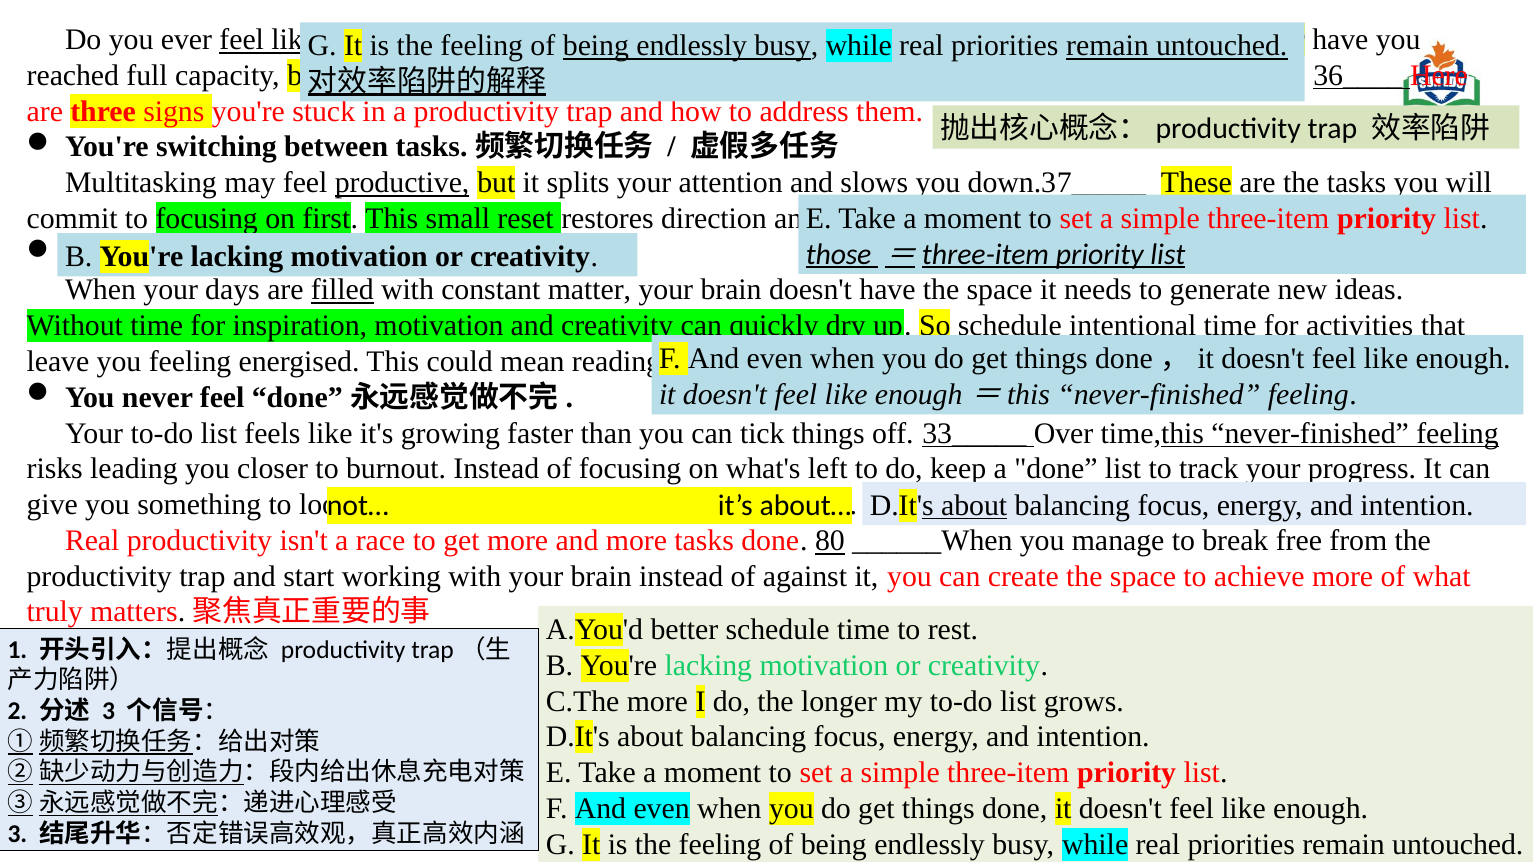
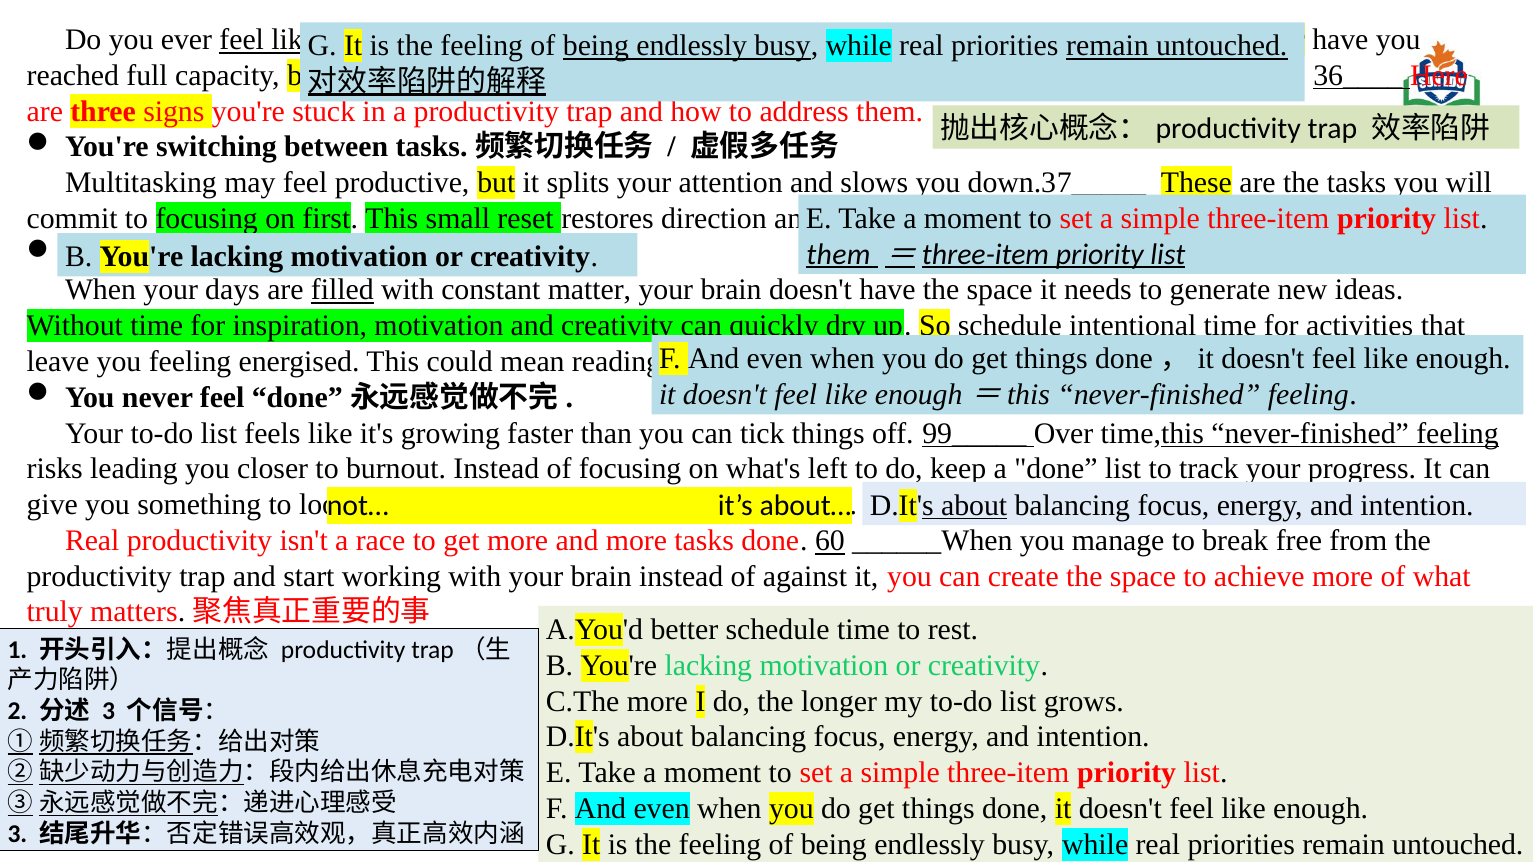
productive underline: present -> none (402, 183)
those: those -> them (838, 254)
33_____: 33_____ -> 99_____ (974, 433)
80: 80 -> 60 (830, 541)
